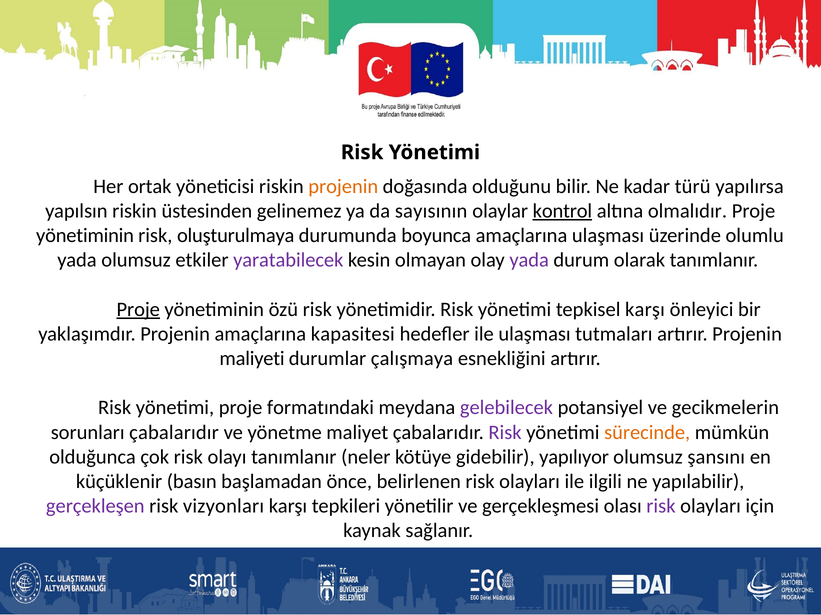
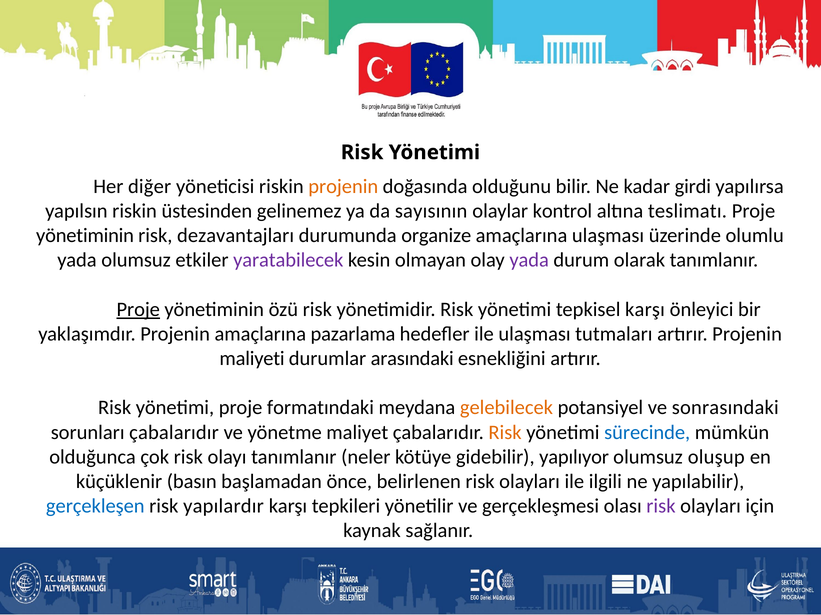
ortak: ortak -> diğer (150, 187)
türü: türü -> girdi (693, 187)
kontrol underline: present -> none (562, 211)
olmalıdır: olmalıdır -> teslimatı (687, 211)
oluşturulmaya: oluşturulmaya -> dezavantajları (236, 236)
boyunca: boyunca -> organize (436, 236)
kapasitesi: kapasitesi -> pazarlama (353, 334)
çalışmaya: çalışmaya -> arasındaki (412, 359)
gelebilecek colour: purple -> orange (506, 408)
gecikmelerin: gecikmelerin -> sonrasındaki (725, 408)
Risk colour: purple -> orange (505, 433)
sürecinde colour: orange -> blue (647, 433)
şansını: şansını -> oluşup (716, 457)
gerçekleşen colour: purple -> blue (95, 507)
vizyonları: vizyonları -> yapılardır (224, 507)
